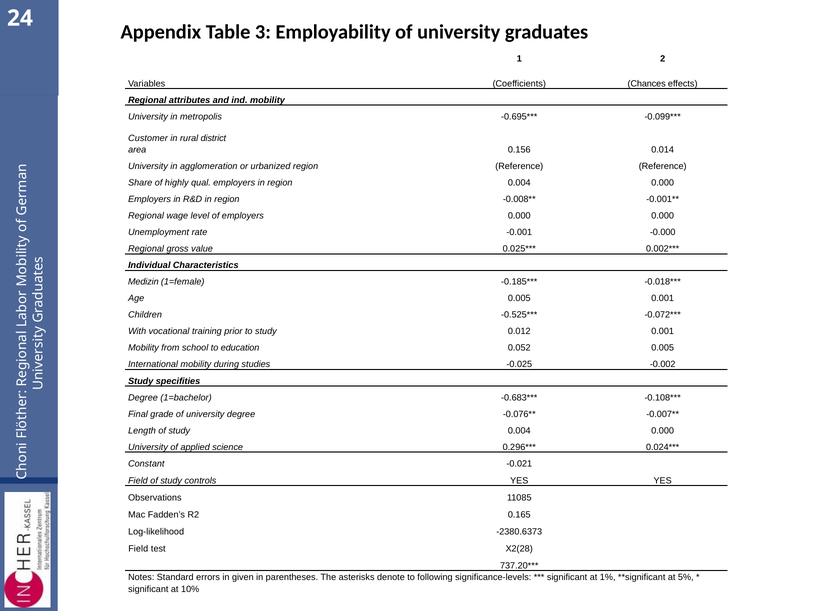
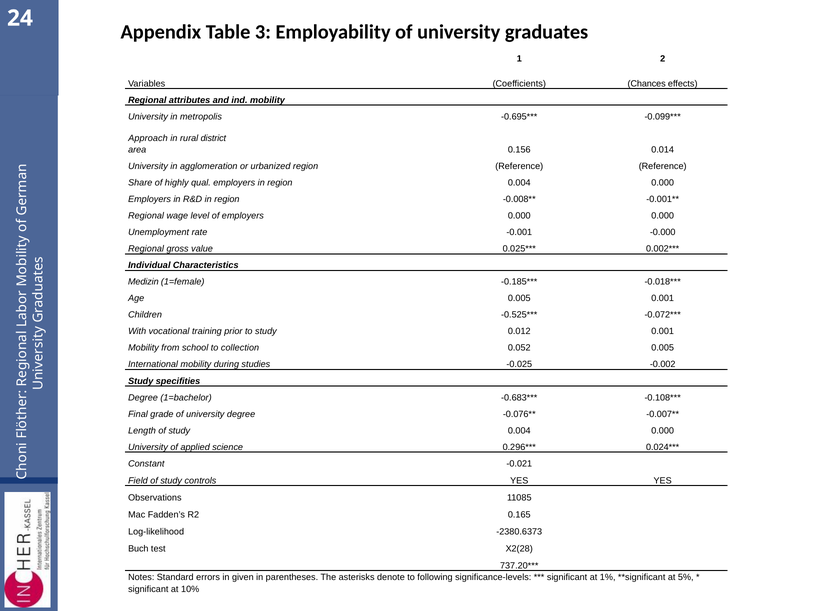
Customer: Customer -> Approach (148, 138)
education: education -> collection (240, 348)
Field: Field -> Buch (138, 548)
